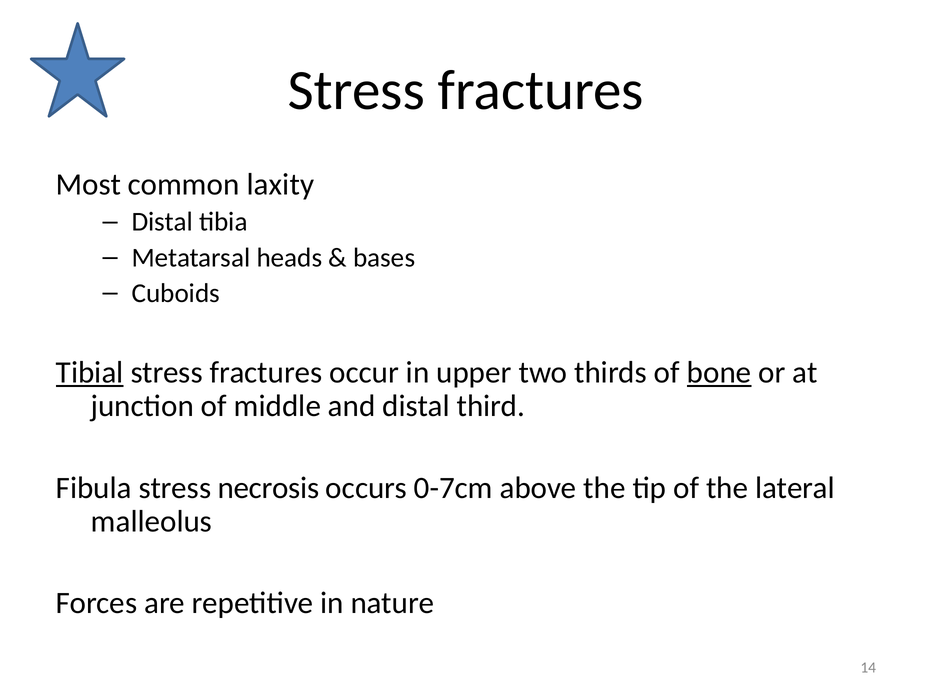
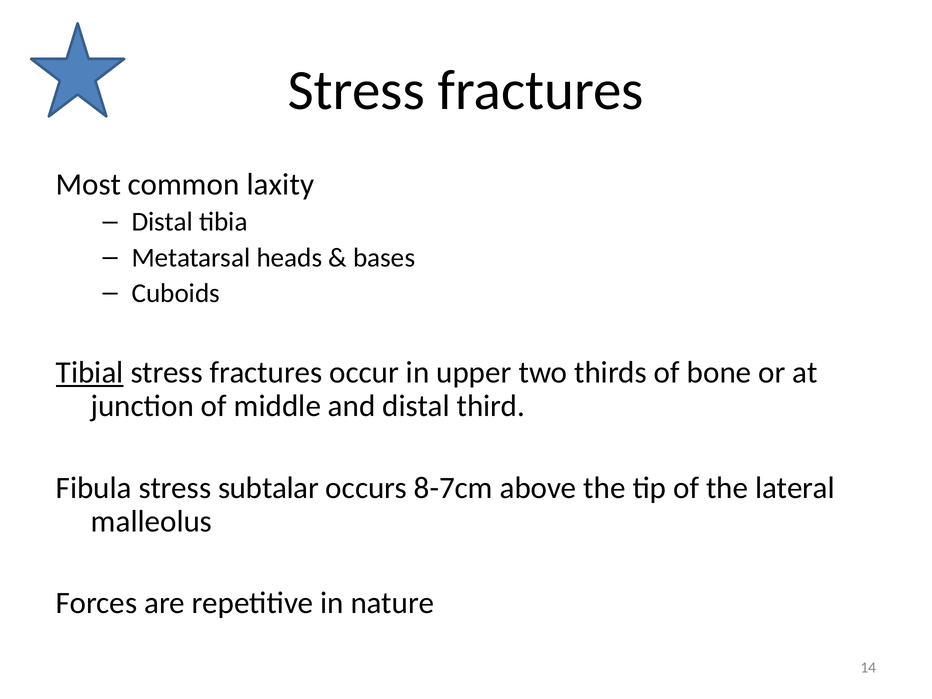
bone underline: present -> none (719, 373)
necrosis: necrosis -> subtalar (268, 488)
0-7cm: 0-7cm -> 8-7cm (453, 488)
